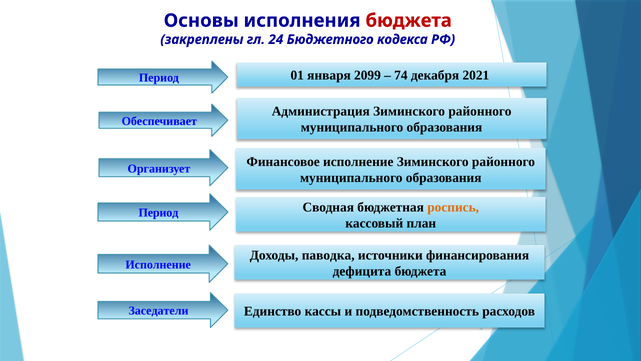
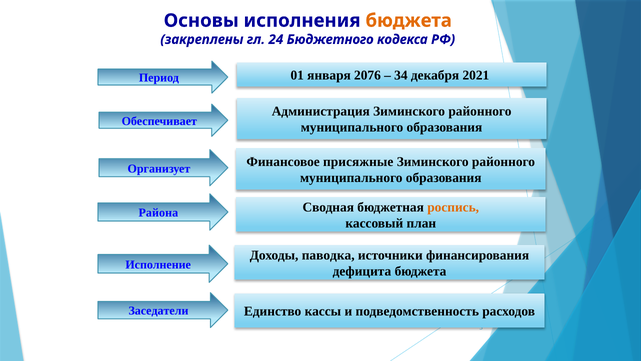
бюджета colour: red -> orange (409, 21)
2099: 2099 -> 2076 (367, 75)
74: 74 -> 34 (401, 75)
Финансовое исполнение: исполнение -> присяжные (358, 162)
Период: Период -> Района (158, 213)
